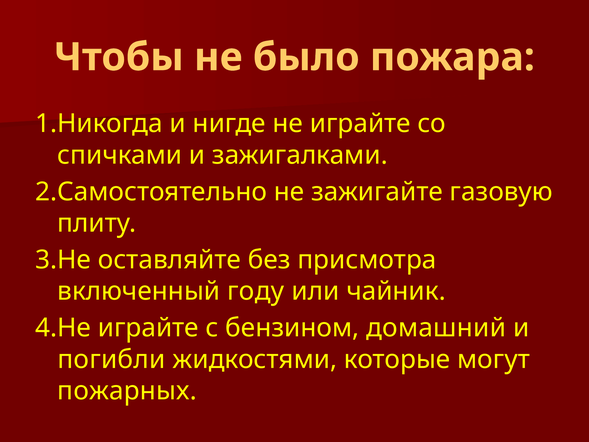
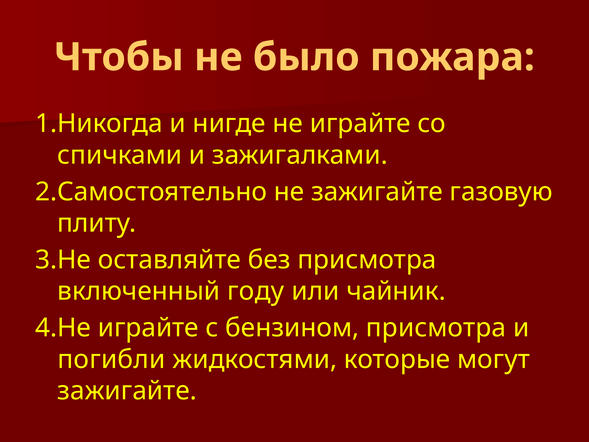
бензином домашний: домашний -> присмотра (436, 328)
пожарных: пожарных -> зажигайте (127, 391)
